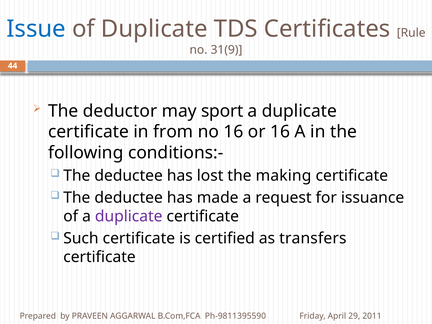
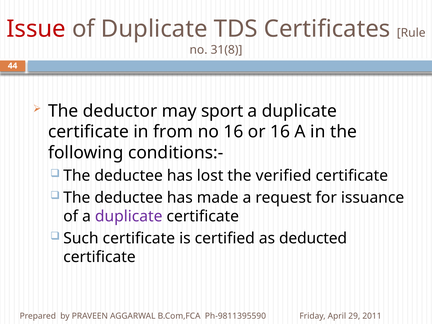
Issue colour: blue -> red (36, 29)
31(9: 31(9 -> 31(8 (226, 50)
making: making -> verified (284, 176)
transfers: transfers -> deducted (313, 238)
